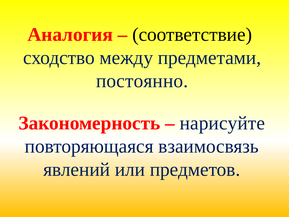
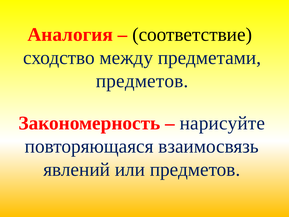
постоянно: постоянно -> предметов (142, 81)
